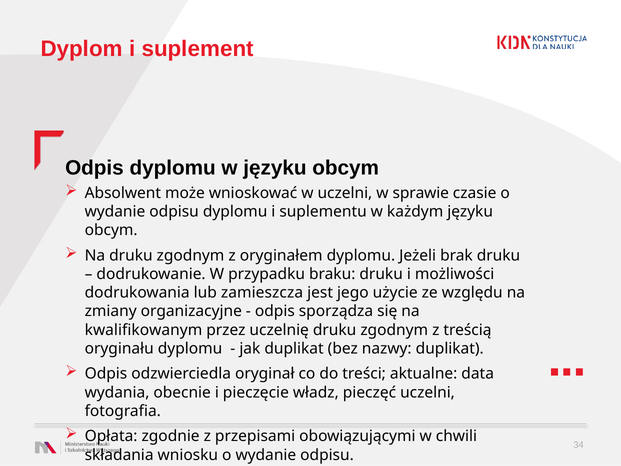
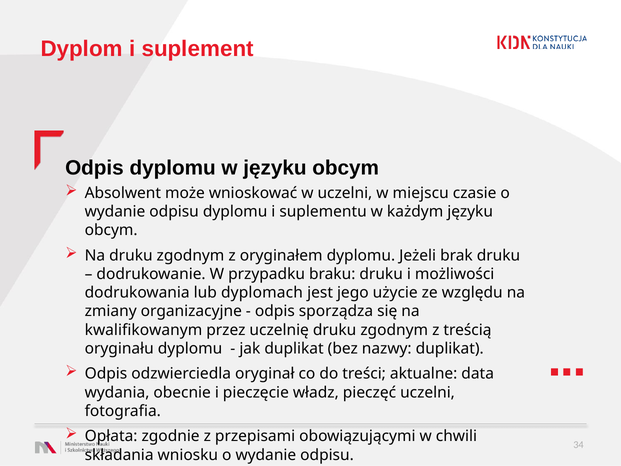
sprawie: sprawie -> miejscu (421, 193)
zamieszcza: zamieszcza -> dyplomach (262, 293)
